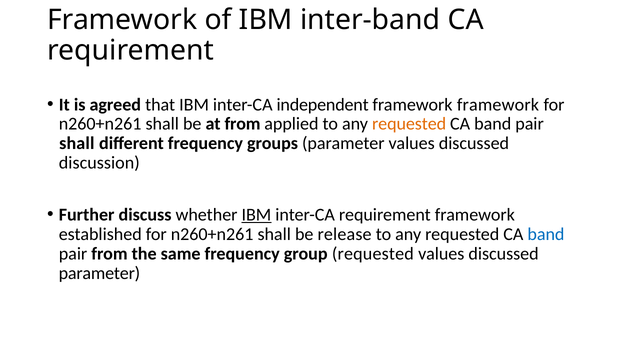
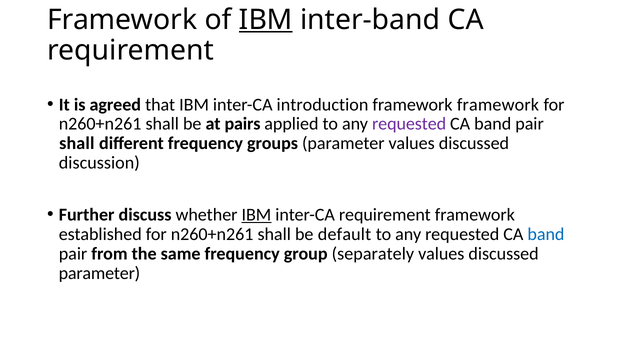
IBM underline: none -> present (266, 20)
independent: independent -> introduction (322, 105)
at from: from -> pairs (243, 124)
requested colour: orange -> purple (409, 124)
release: release -> default (345, 234)
group requested: requested -> separately (373, 254)
